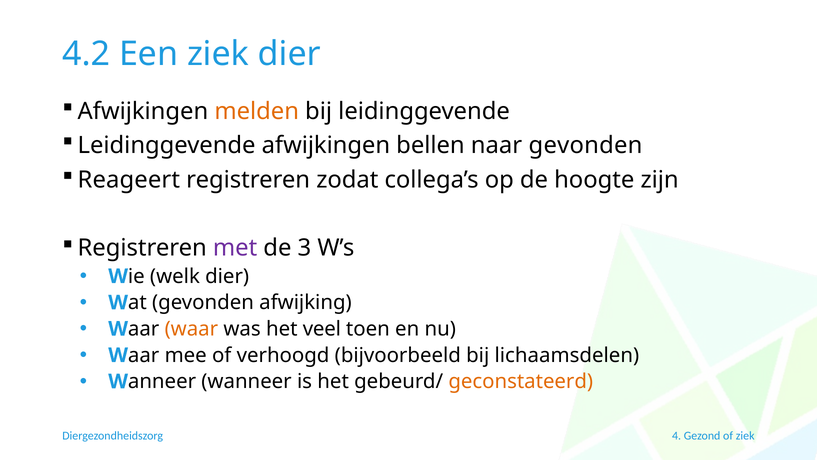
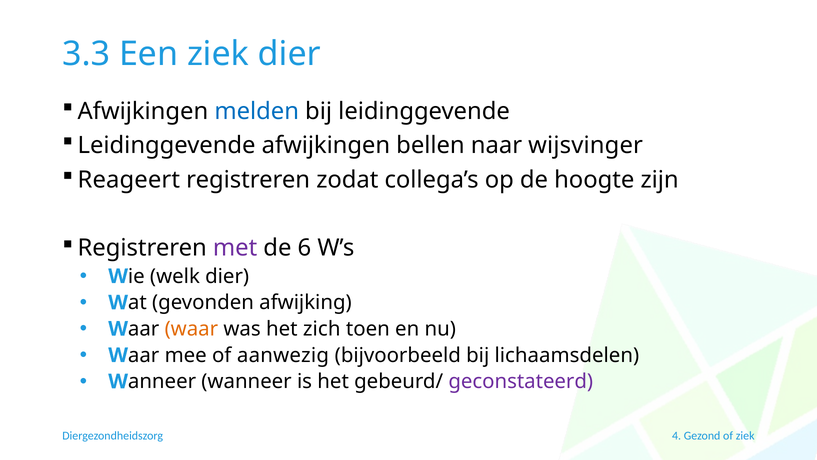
4.2: 4.2 -> 3.3 (86, 54)
melden colour: orange -> blue (257, 111)
naar gevonden: gevonden -> wijsvinger (586, 145)
3: 3 -> 6 (304, 248)
veel: veel -> zich (322, 329)
verhoogd: verhoogd -> aanwezig (283, 355)
geconstateerd colour: orange -> purple (521, 381)
